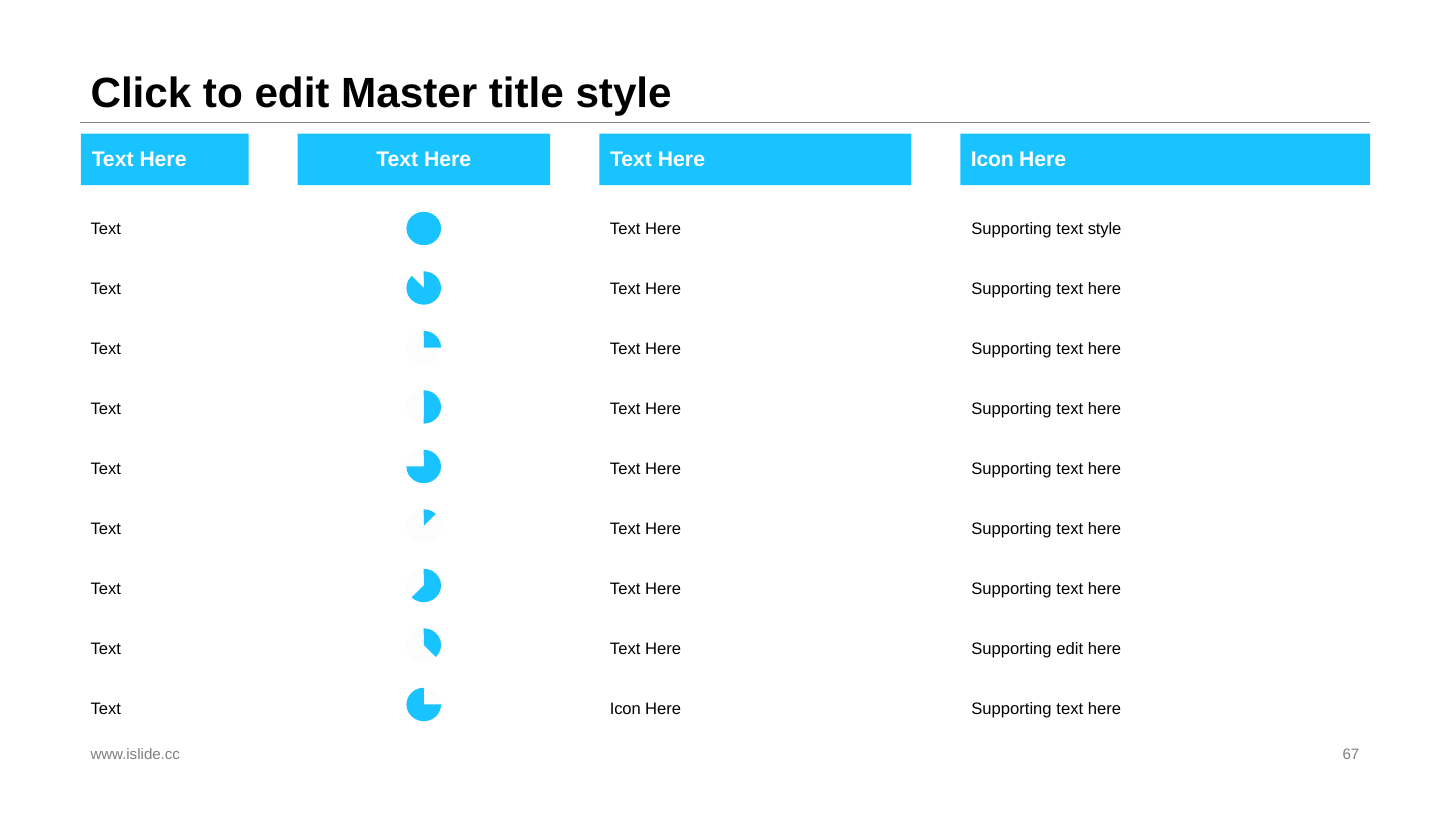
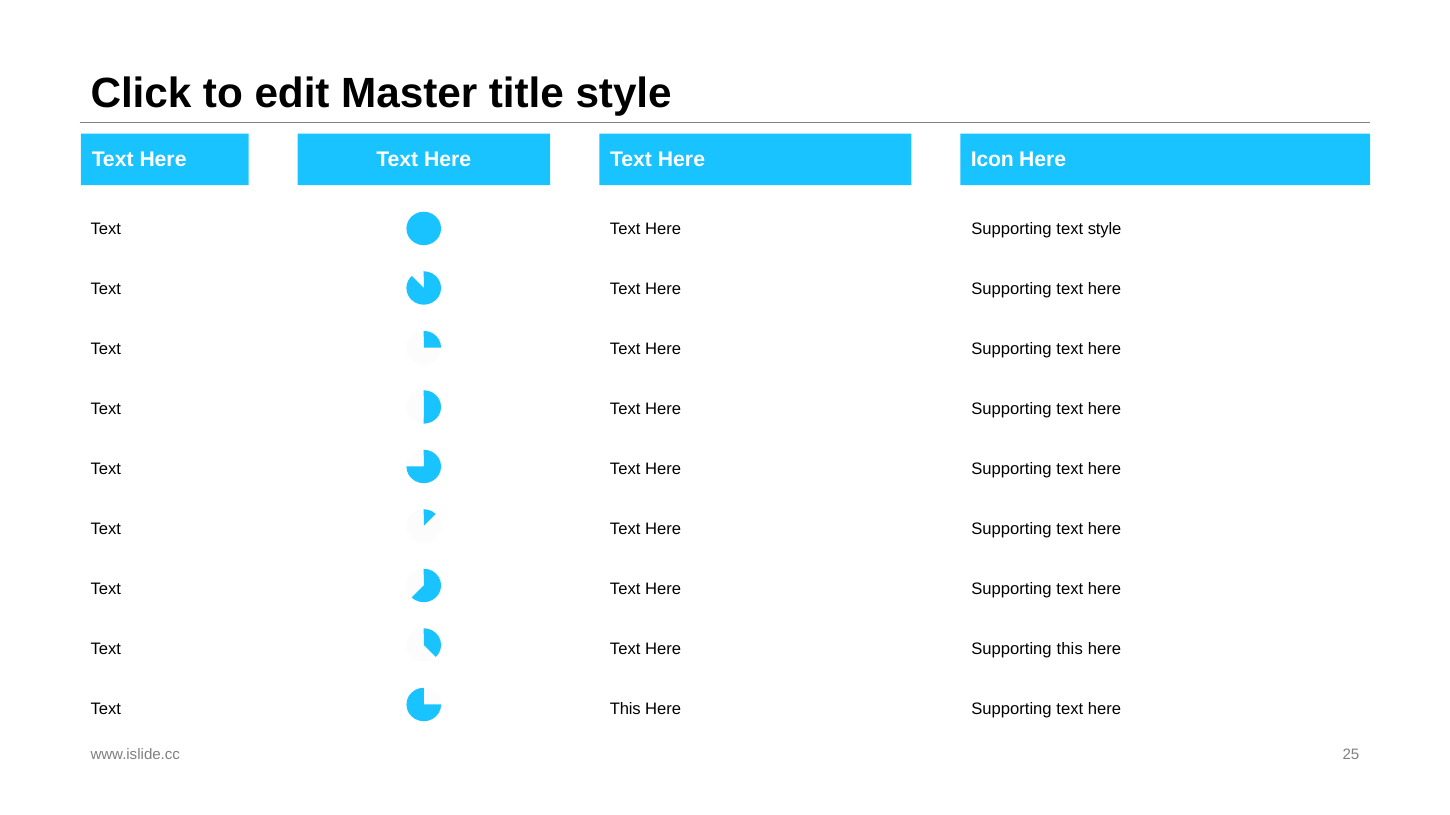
Supporting edit: edit -> this (1070, 649)
Icon: Icon -> This (625, 709)
67: 67 -> 25 (1351, 755)
